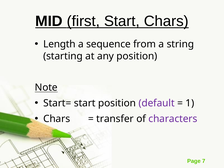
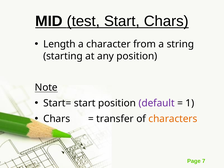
first: first -> test (83, 21)
sequence: sequence -> character (108, 44)
characters colour: purple -> orange (173, 119)
